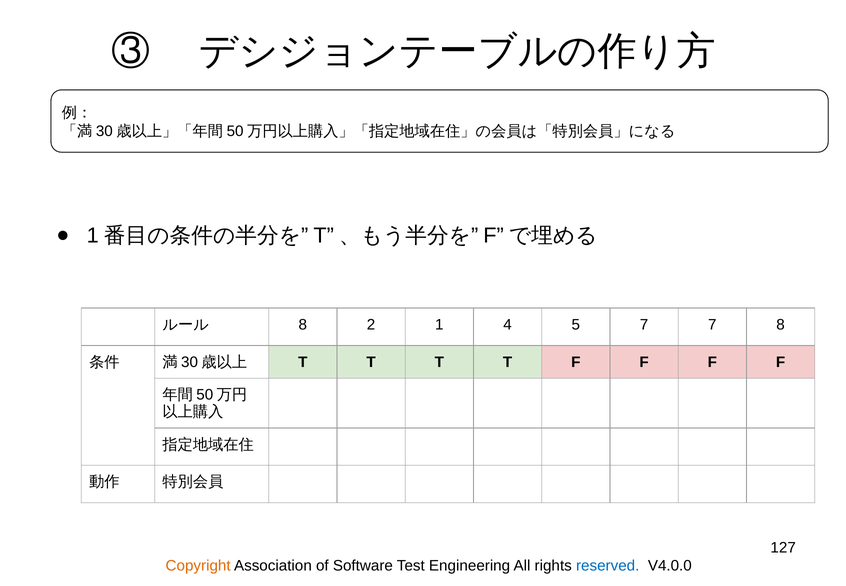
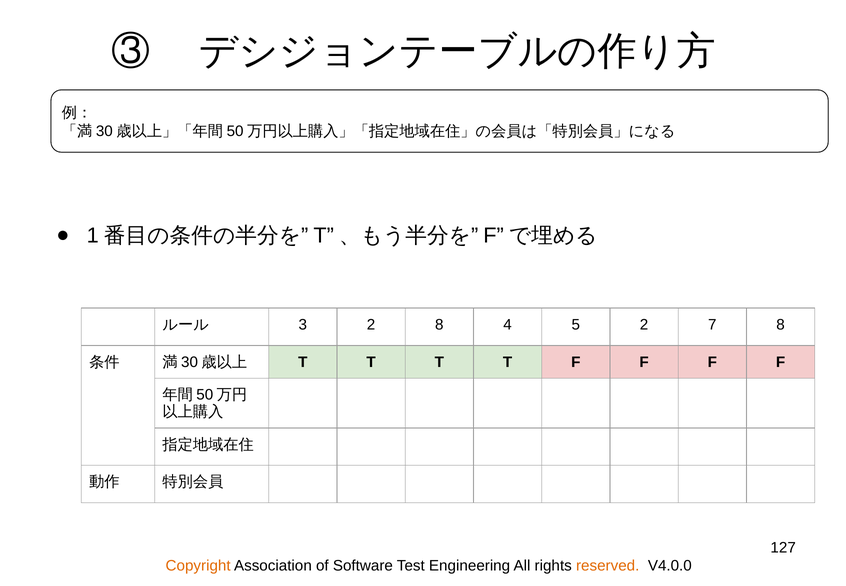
8: 8 -> 3 (303, 324)
2 1: 1 -> 8 (439, 324)
5 7: 7 -> 2 (644, 324)
reserved colour: blue -> orange (608, 565)
